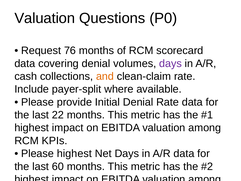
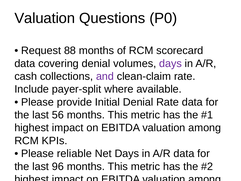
76: 76 -> 88 (70, 51)
and colour: orange -> purple (105, 76)
22: 22 -> 56 (58, 115)
Please highest: highest -> reliable (74, 153)
60: 60 -> 96 (58, 166)
